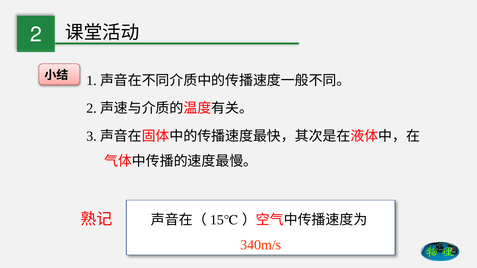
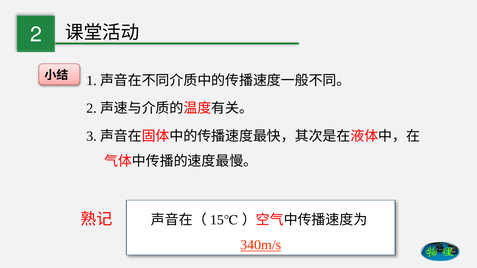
340m/s underline: none -> present (261, 245)
